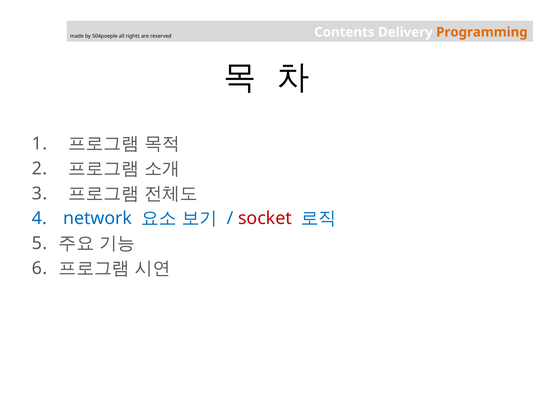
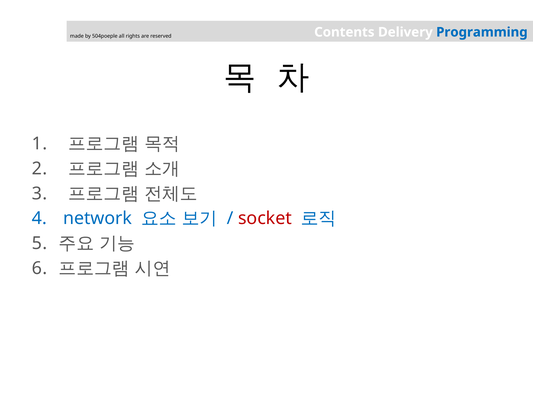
Programming colour: orange -> blue (482, 32)
